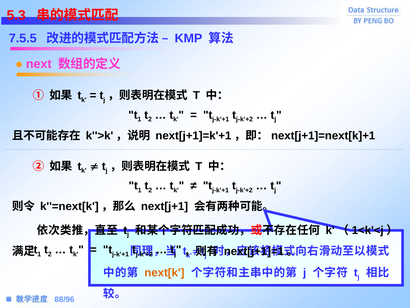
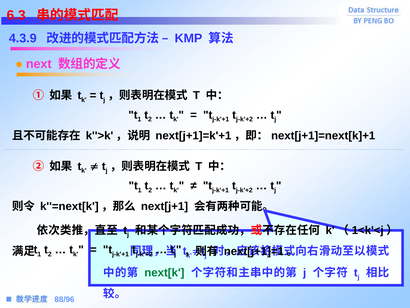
5.3: 5.3 -> 6.3 (16, 15)
7.5.5: 7.5.5 -> 4.3.9 (23, 38)
next[k colour: orange -> green (164, 272)
